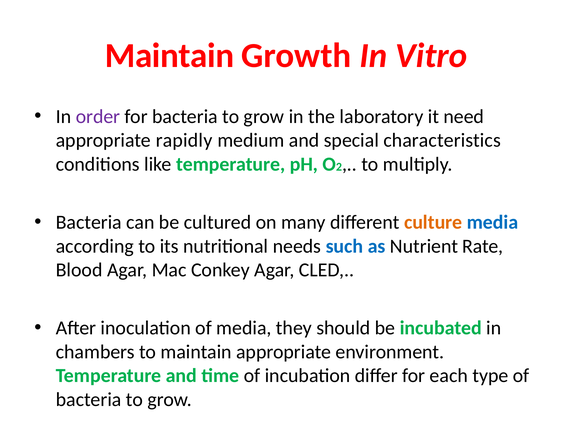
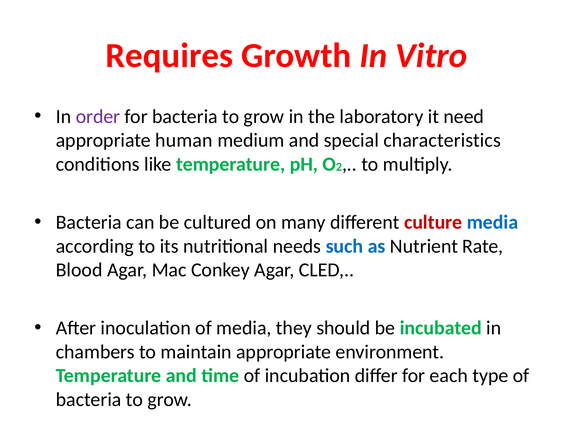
Maintain: Maintain -> Requires (169, 55)
rapidly: rapidly -> human (184, 140)
culture colour: orange -> red (433, 222)
